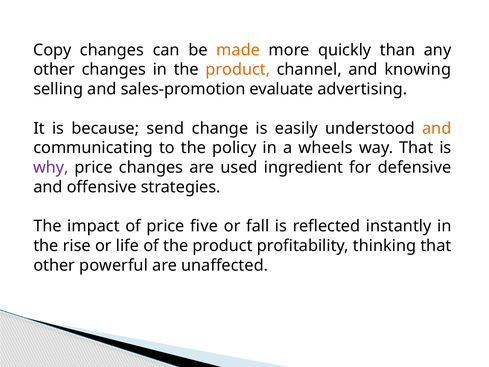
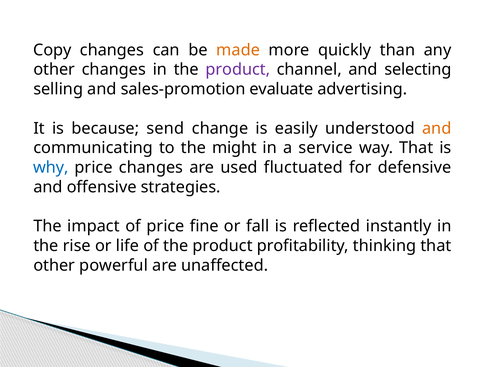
product colour: orange -> purple (238, 70)
knowing: knowing -> selecting (418, 70)
policy: policy -> might (234, 148)
wheels: wheels -> service (326, 148)
why colour: purple -> blue (51, 167)
ingredient: ingredient -> fluctuated (303, 167)
five: five -> fine (204, 226)
